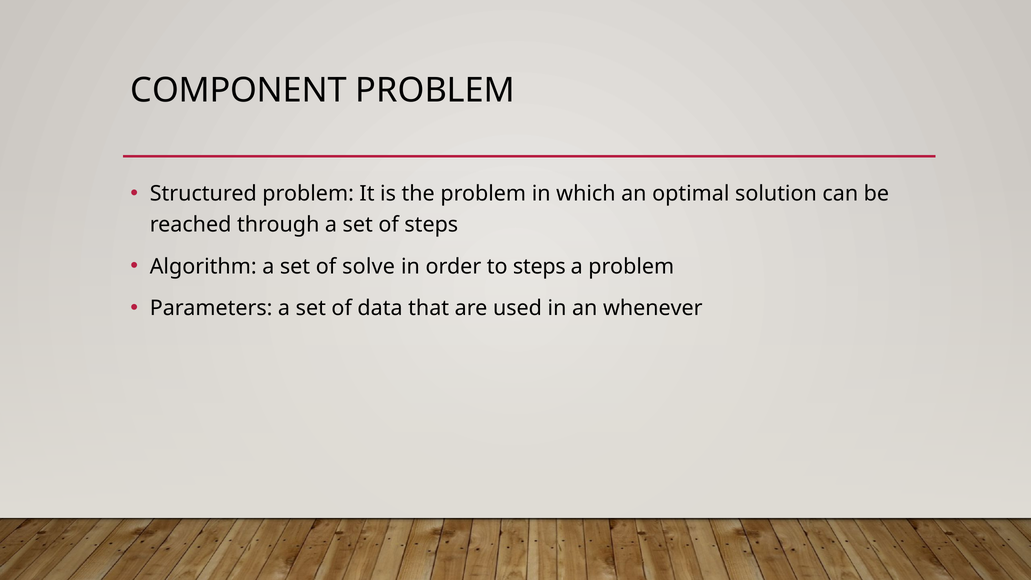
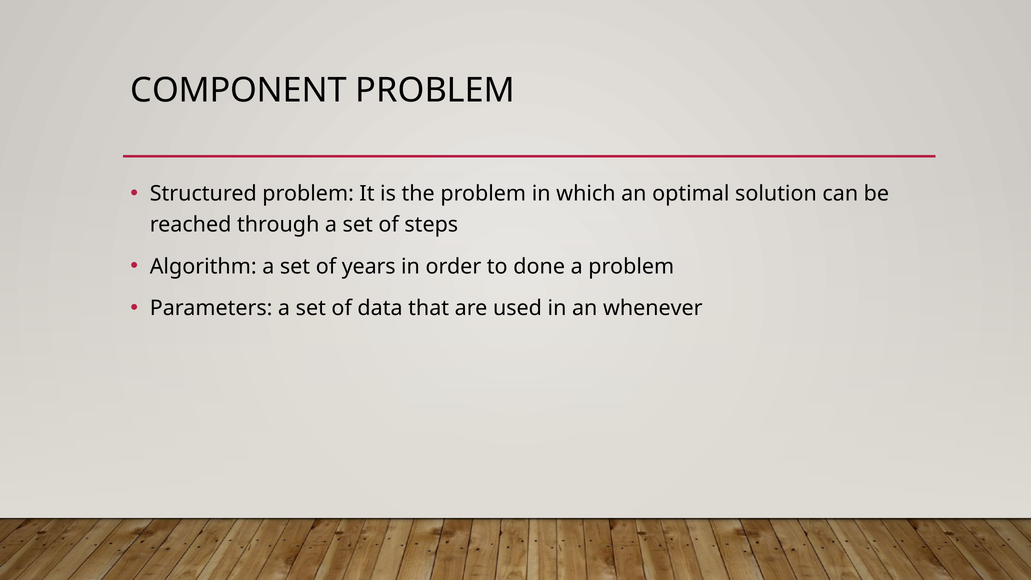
solve: solve -> years (369, 266)
to steps: steps -> done (539, 266)
